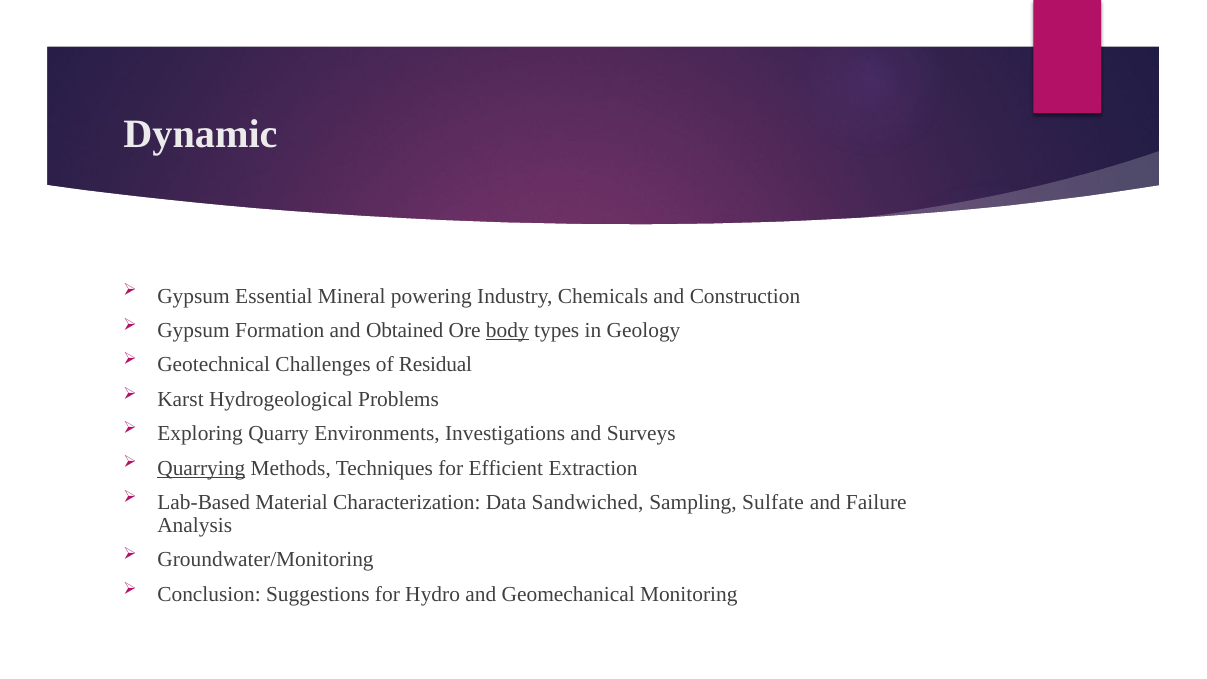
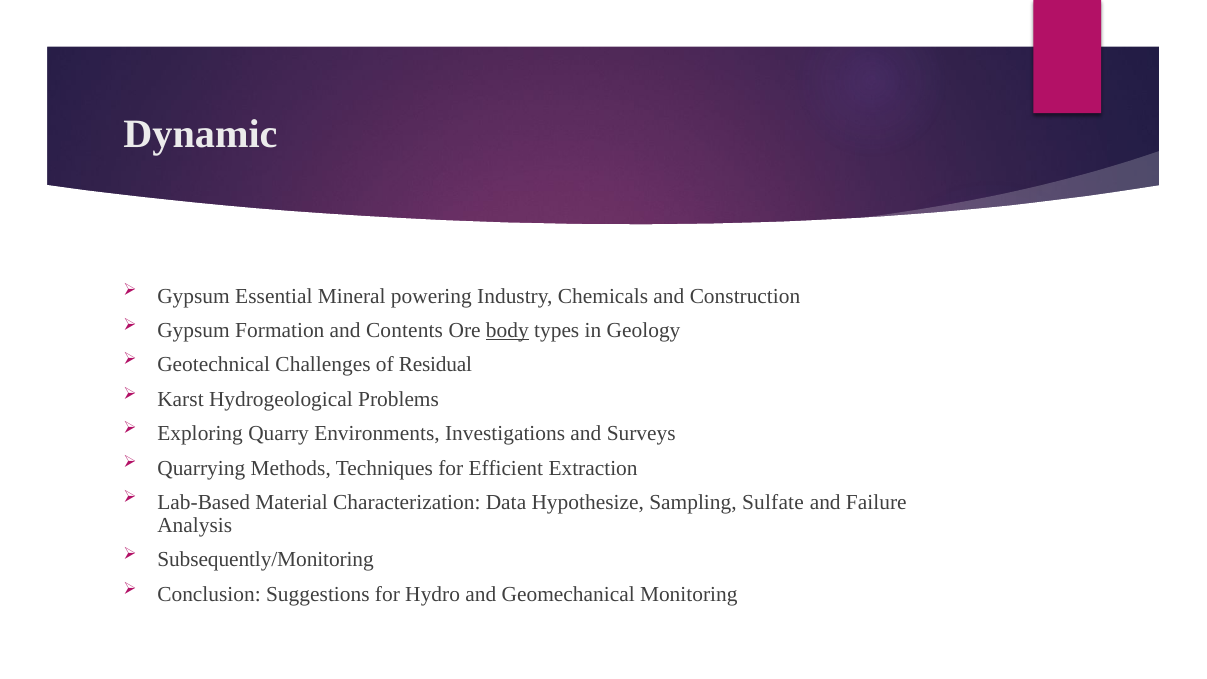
Obtained: Obtained -> Contents (405, 330)
Quarrying underline: present -> none (201, 468)
Sandwiched: Sandwiched -> Hypothesize (588, 502)
Groundwater/Monitoring: Groundwater/Monitoring -> Subsequently/Monitoring (266, 560)
